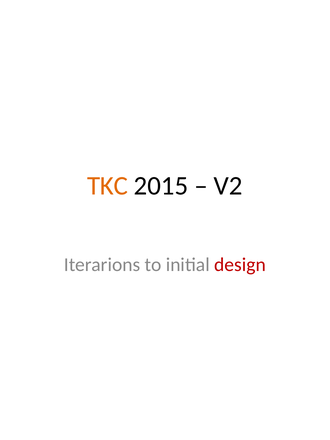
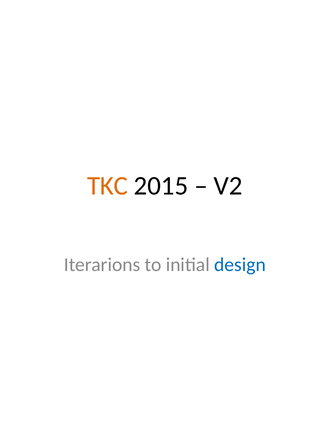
design colour: red -> blue (240, 265)
